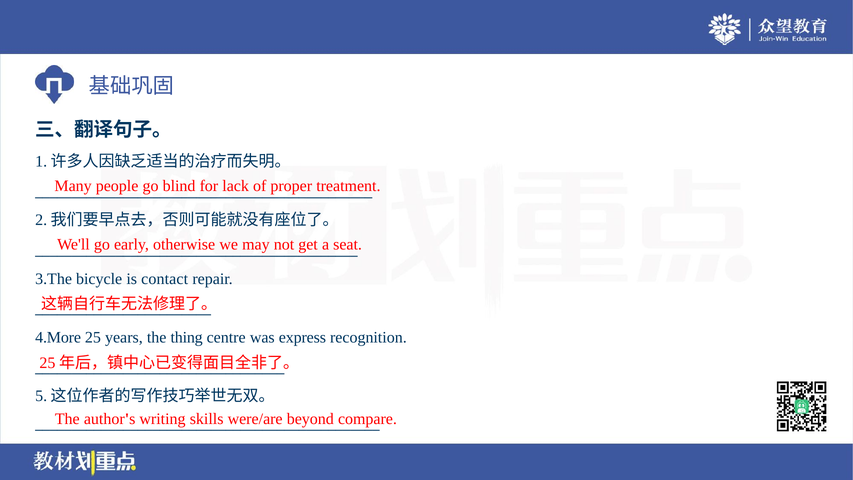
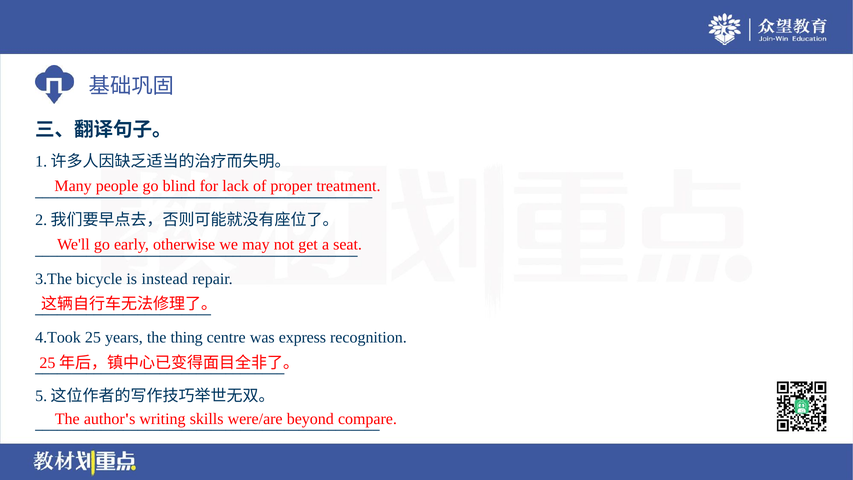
contact: contact -> instead (165, 279)
4.More: 4.More -> 4.Took (58, 337)
